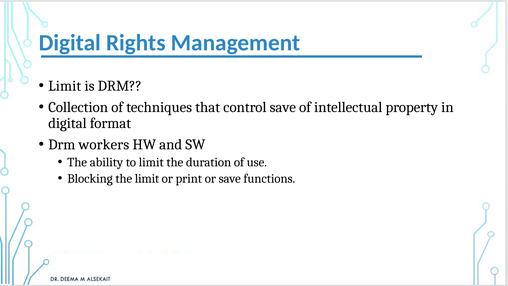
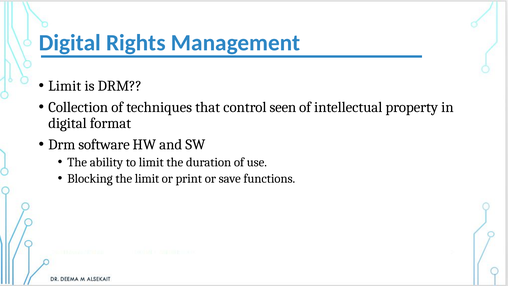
control save: save -> seen (283, 107)
workers: workers -> software (104, 144)
